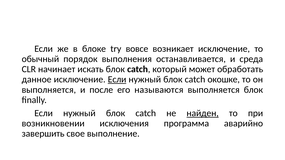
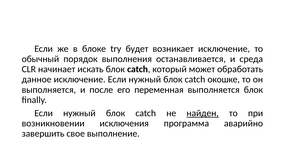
вовсе: вовсе -> будет (137, 49)
Если underline: present -> none (117, 80)
называются: называются -> переменная (159, 90)
